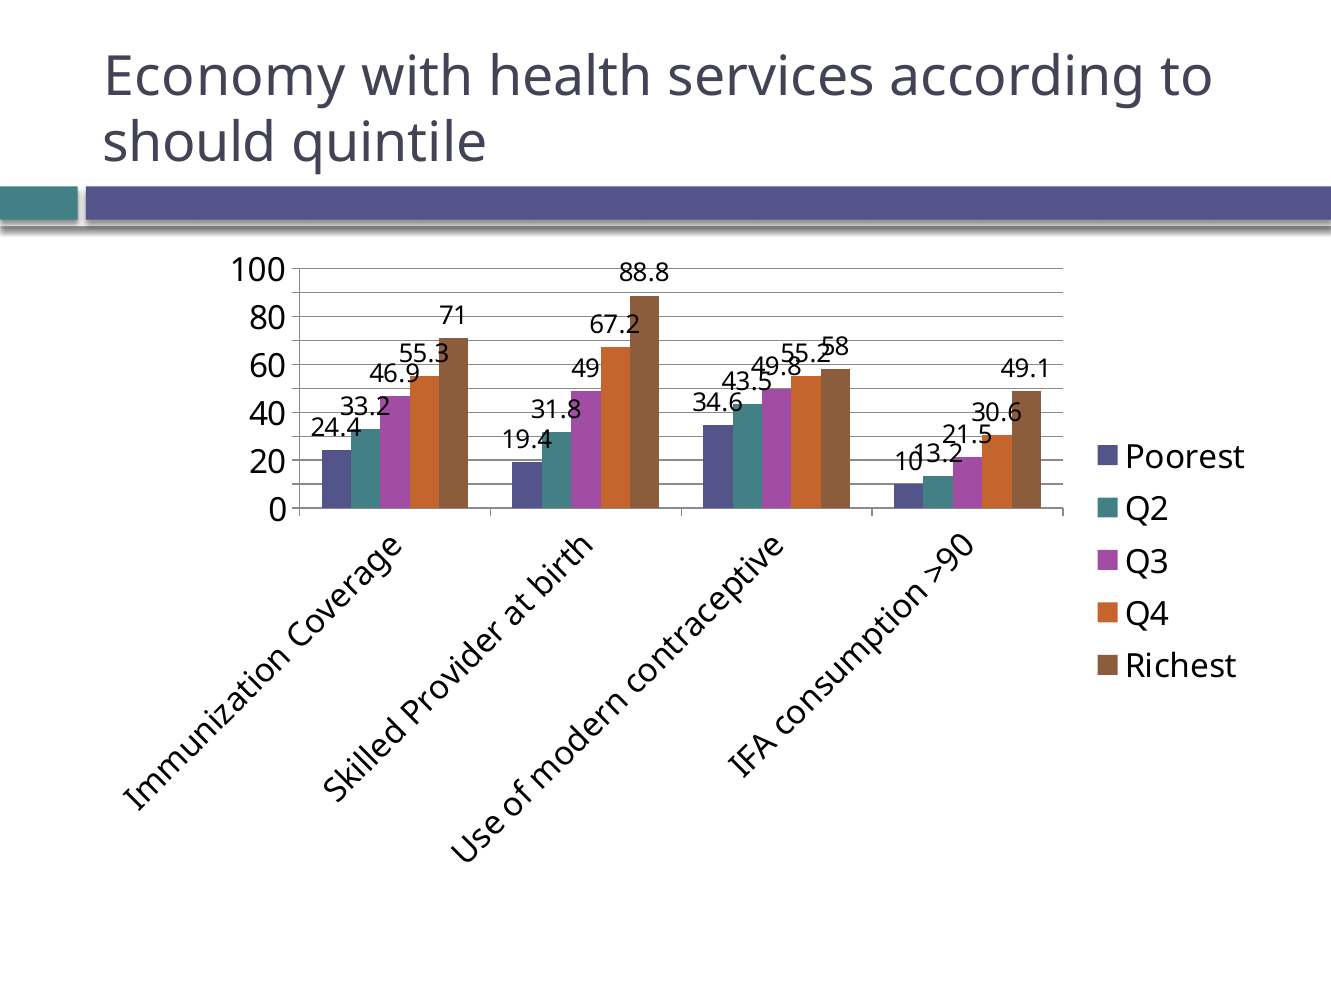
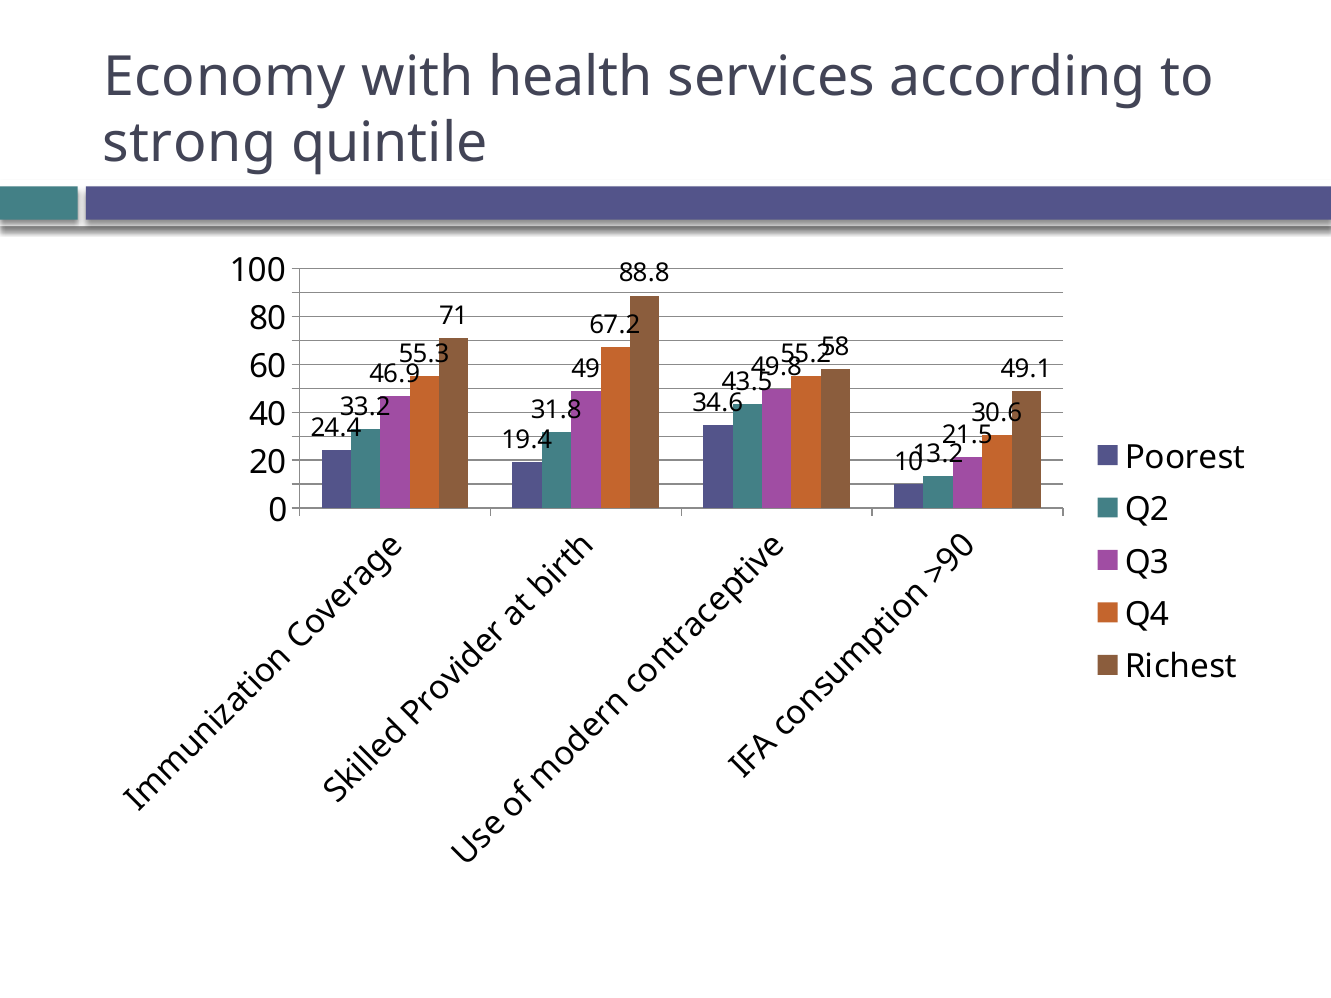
should: should -> strong (189, 143)
